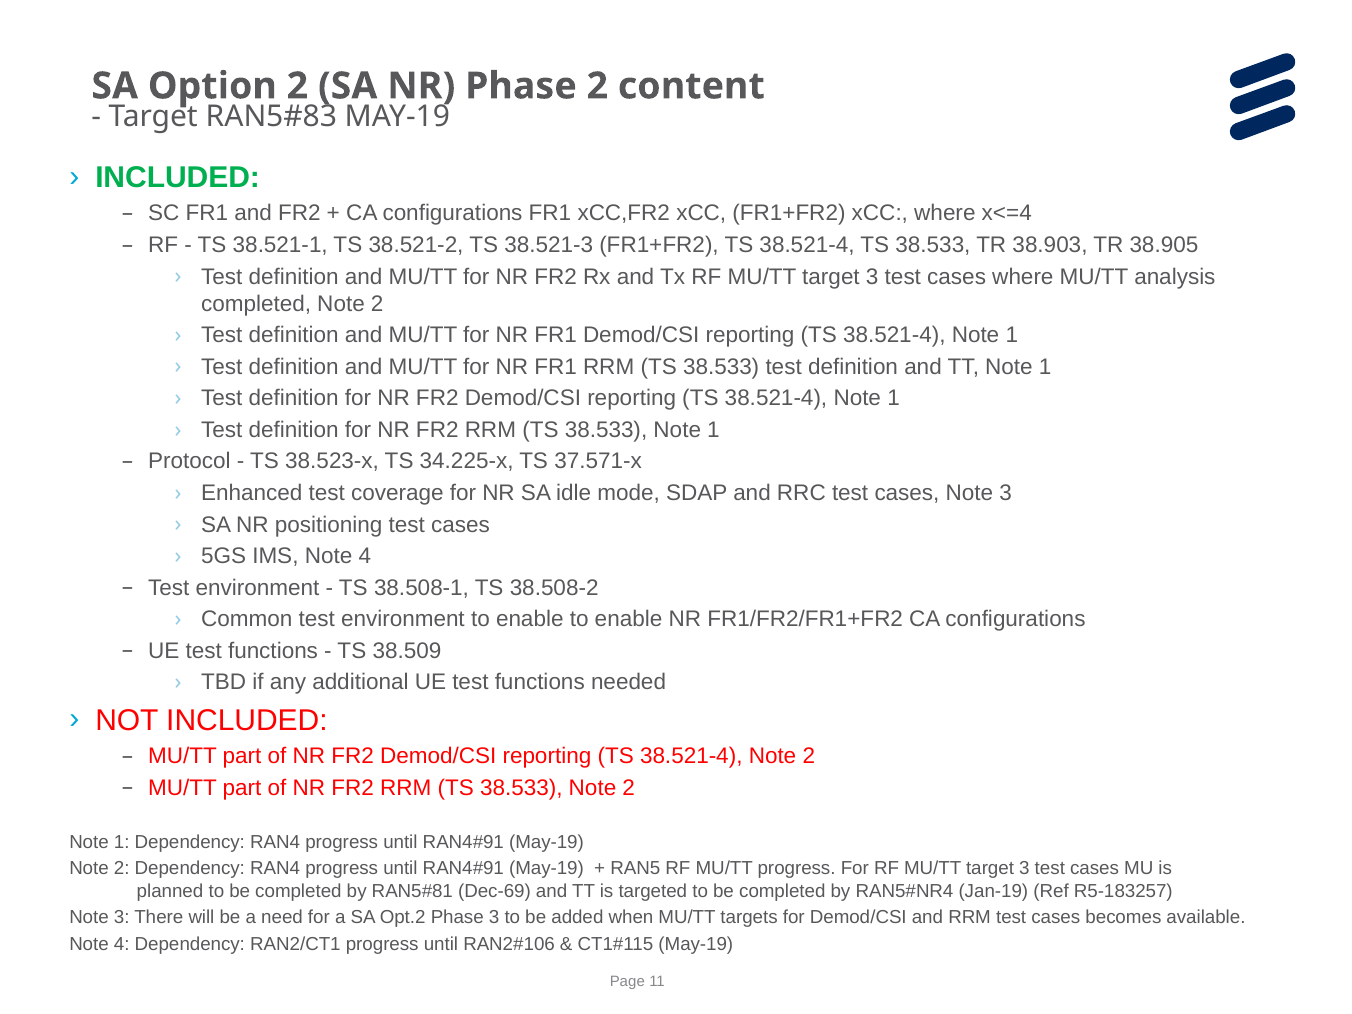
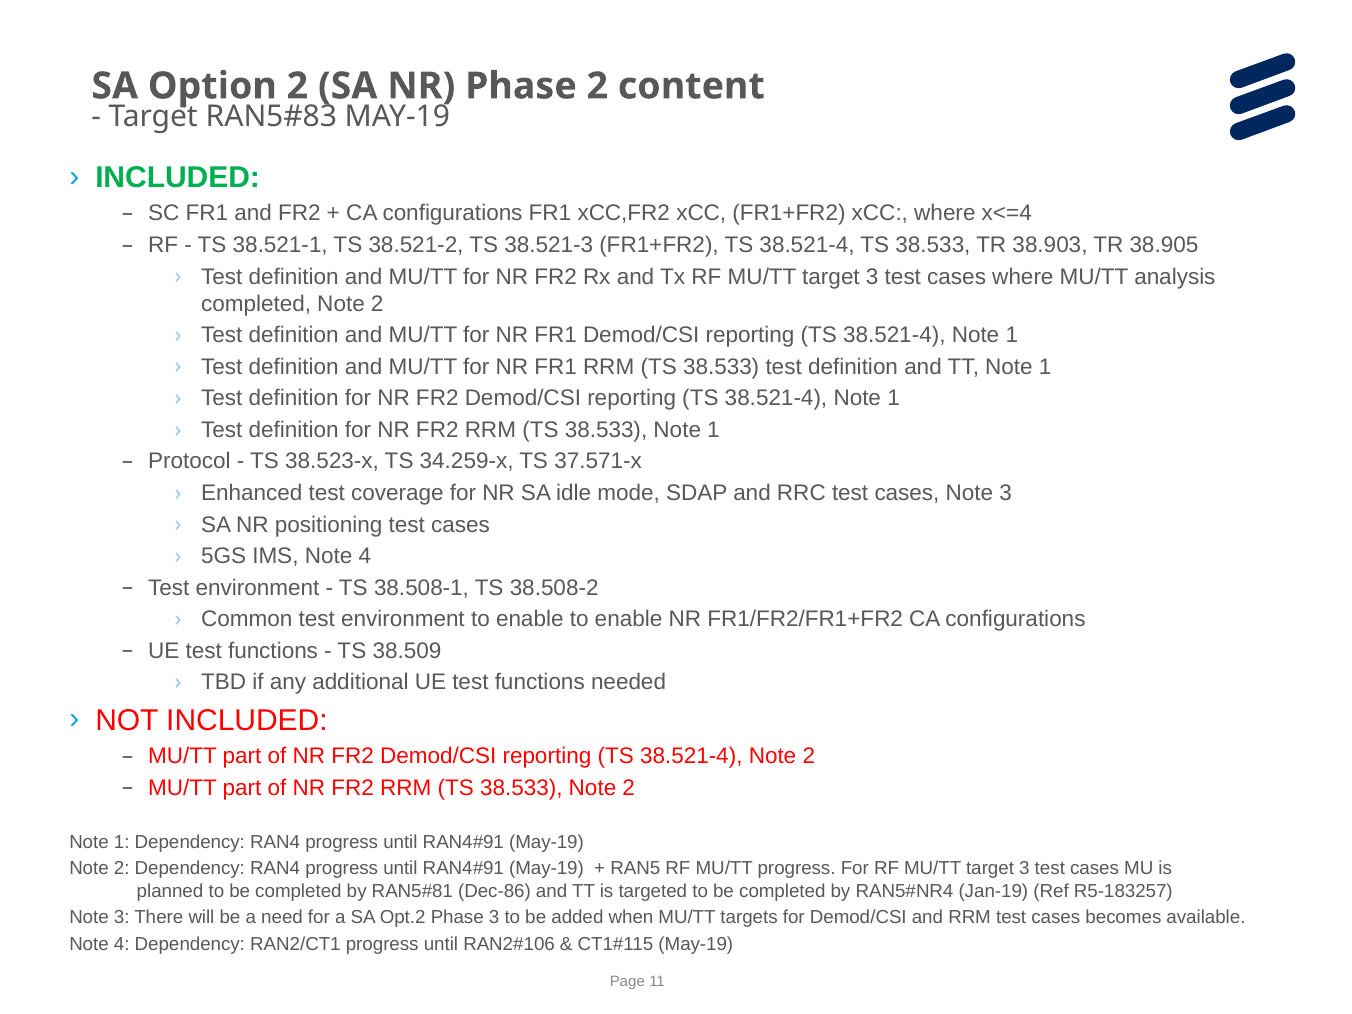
34.225-x: 34.225-x -> 34.259-x (467, 461)
Dec-69: Dec-69 -> Dec-86 (494, 891)
